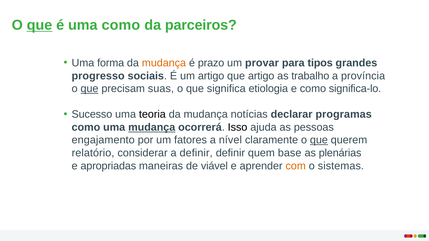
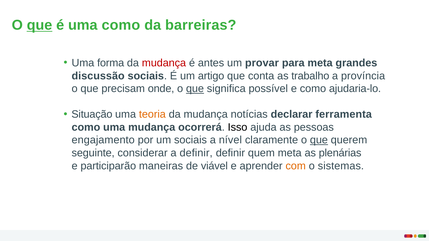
parceiros: parceiros -> barreiras (201, 25)
mudança colour: orange -> red (164, 63)
prazo: prazo -> antes (211, 63)
para tipos: tipos -> meta (320, 63)
progresso: progresso -> discussão (98, 76)
que artigo: artigo -> conta (261, 76)
que underline: present -> none (89, 89)
suas: suas -> onde (161, 89)
que underline: none -> present (195, 89)
etiologia: etiologia -> possível (268, 89)
significa-lo: significa-lo -> ajudaria-lo (355, 89)
Sucesso: Sucesso -> Situação (92, 115)
teoria colour: black -> orange (152, 115)
programas: programas -> ferramenta (344, 115)
mudança underline: present -> none (152, 127)
um fatores: fatores -> sociais (191, 140)
relatório: relatório -> seguinte (93, 153)
quem base: base -> meta (290, 153)
apropriadas: apropriadas -> participarão (108, 166)
